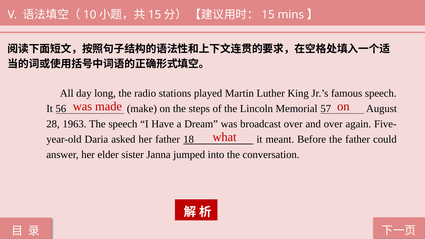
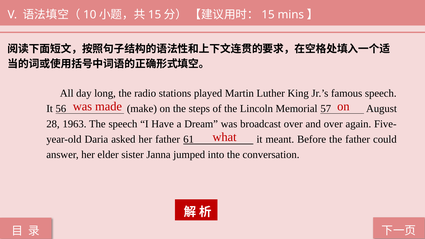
18: 18 -> 61 (189, 139)
